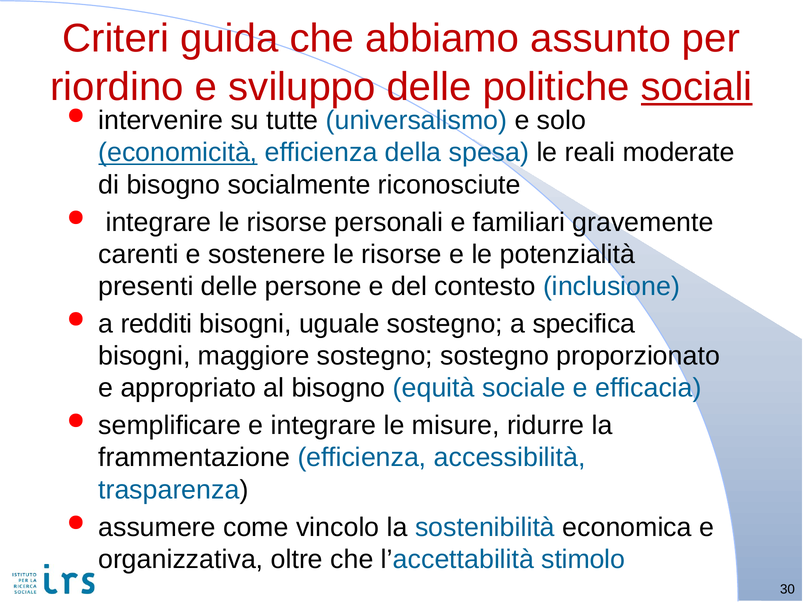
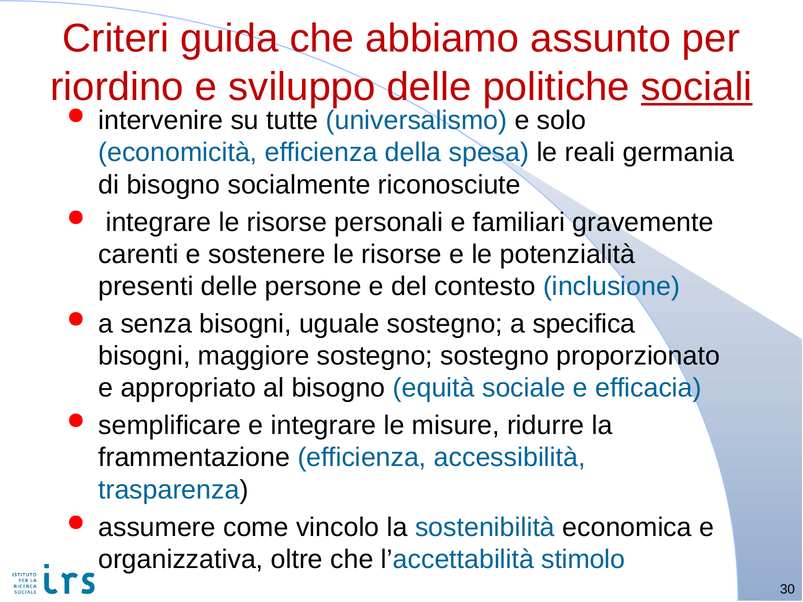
economicità underline: present -> none (178, 153)
moderate: moderate -> germania (679, 153)
redditi: redditi -> senza (156, 324)
